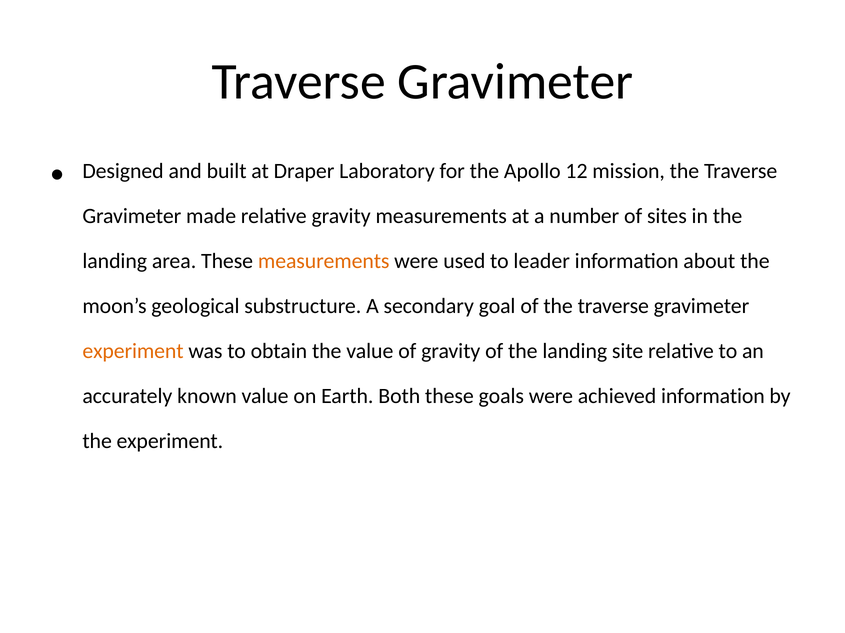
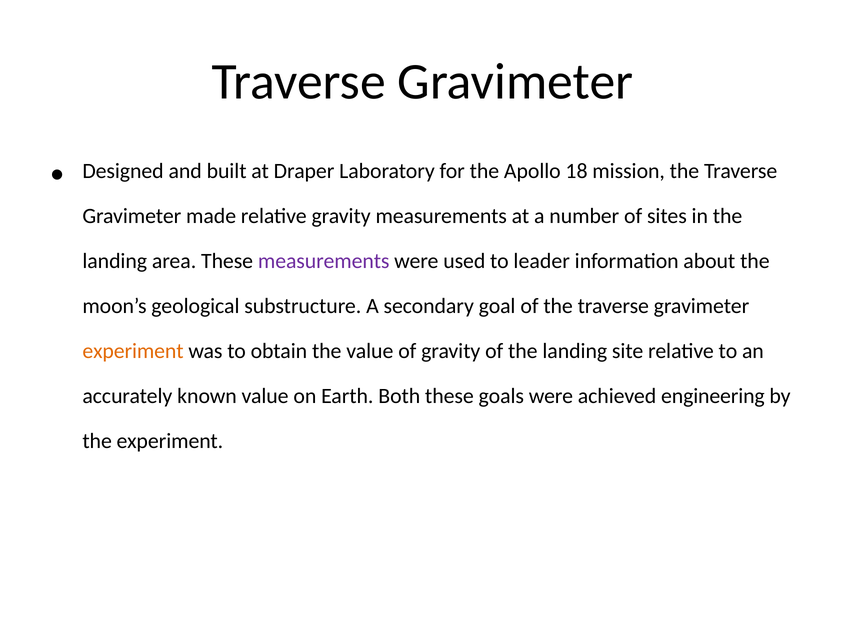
12: 12 -> 18 (577, 171)
measurements colour: orange -> purple (324, 261)
achieved information: information -> engineering (713, 397)
